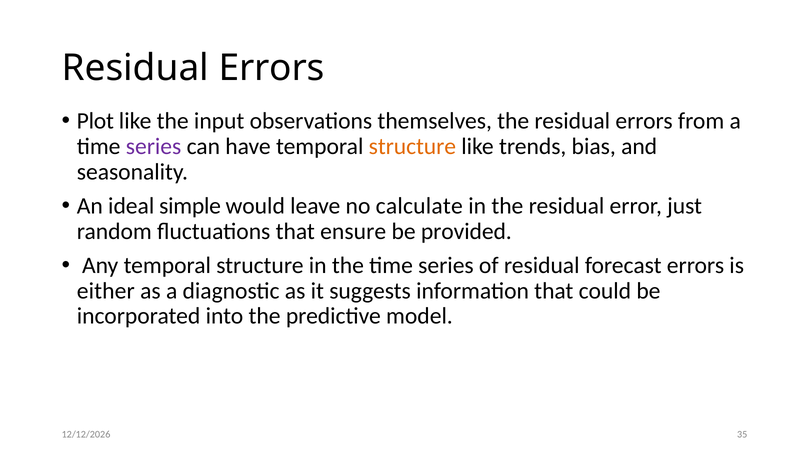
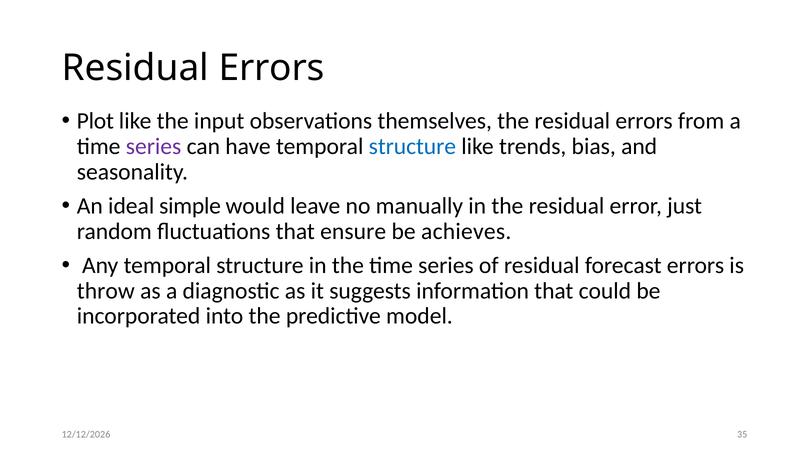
structure colour: orange -> blue (412, 146)
calculate: calculate -> manually (419, 206)
provided: provided -> achieves (466, 231)
either: either -> throw (106, 291)
